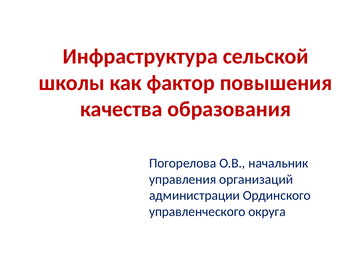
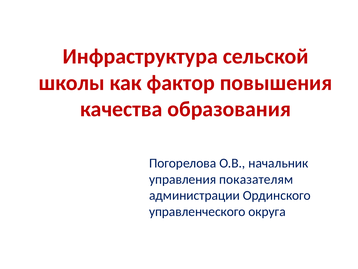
организаций: организаций -> показателям (256, 179)
